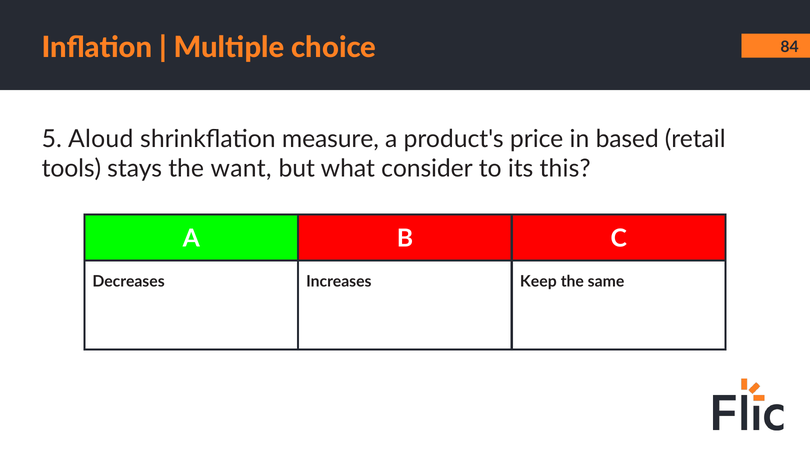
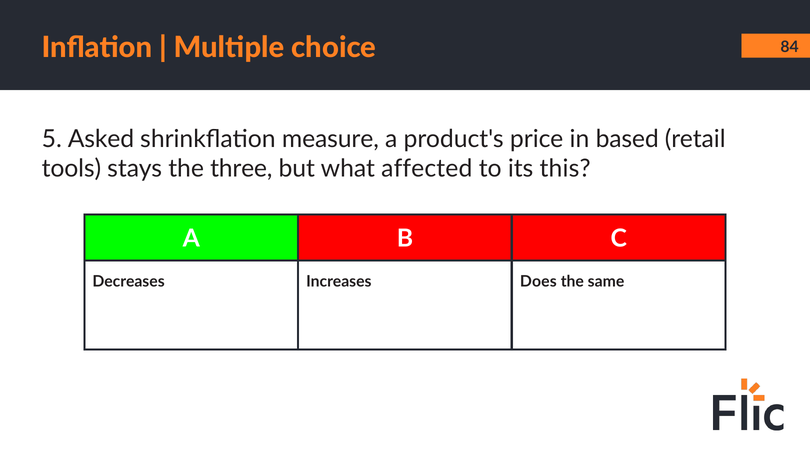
Aloud: Aloud -> Asked (101, 139)
want: want -> three (241, 168)
consider: consider -> affected (427, 168)
Keep: Keep -> Does (538, 281)
